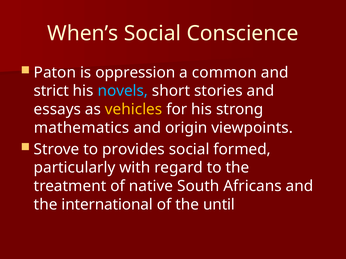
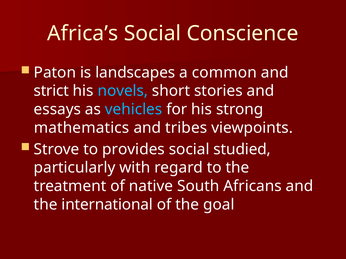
When’s: When’s -> Africa’s (83, 33)
oppression: oppression -> landscapes (135, 73)
vehicles colour: yellow -> light blue (134, 109)
origin: origin -> tribes (186, 128)
formed: formed -> studied (242, 149)
until: until -> goal (219, 205)
